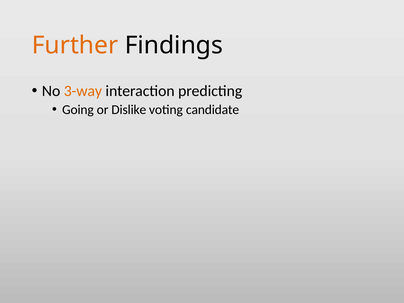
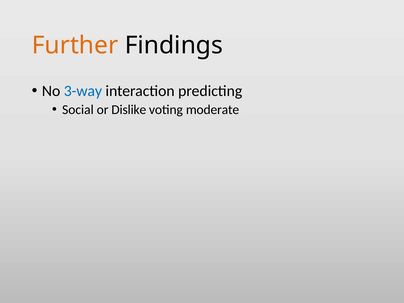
3-way colour: orange -> blue (83, 91)
Going: Going -> Social (78, 110)
candidate: candidate -> moderate (213, 110)
